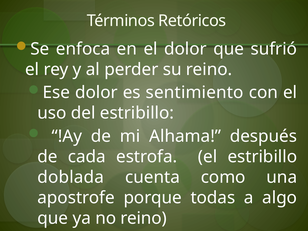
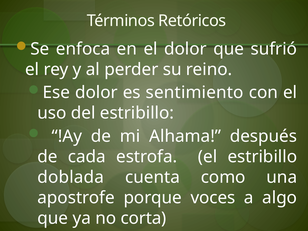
todas: todas -> voces (213, 198)
no reino: reino -> corta (143, 218)
